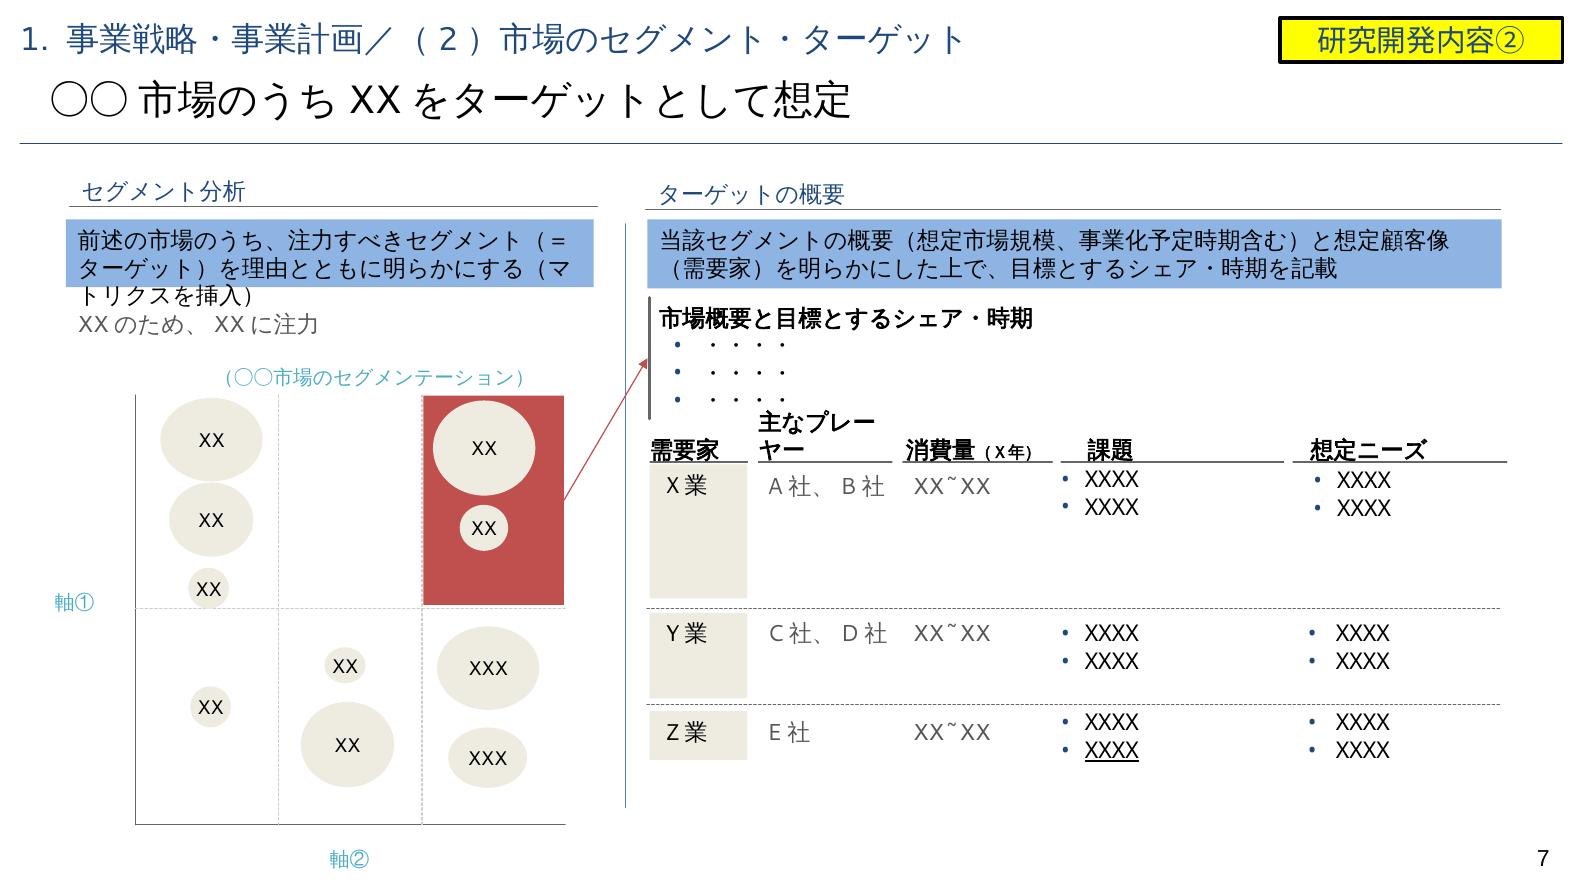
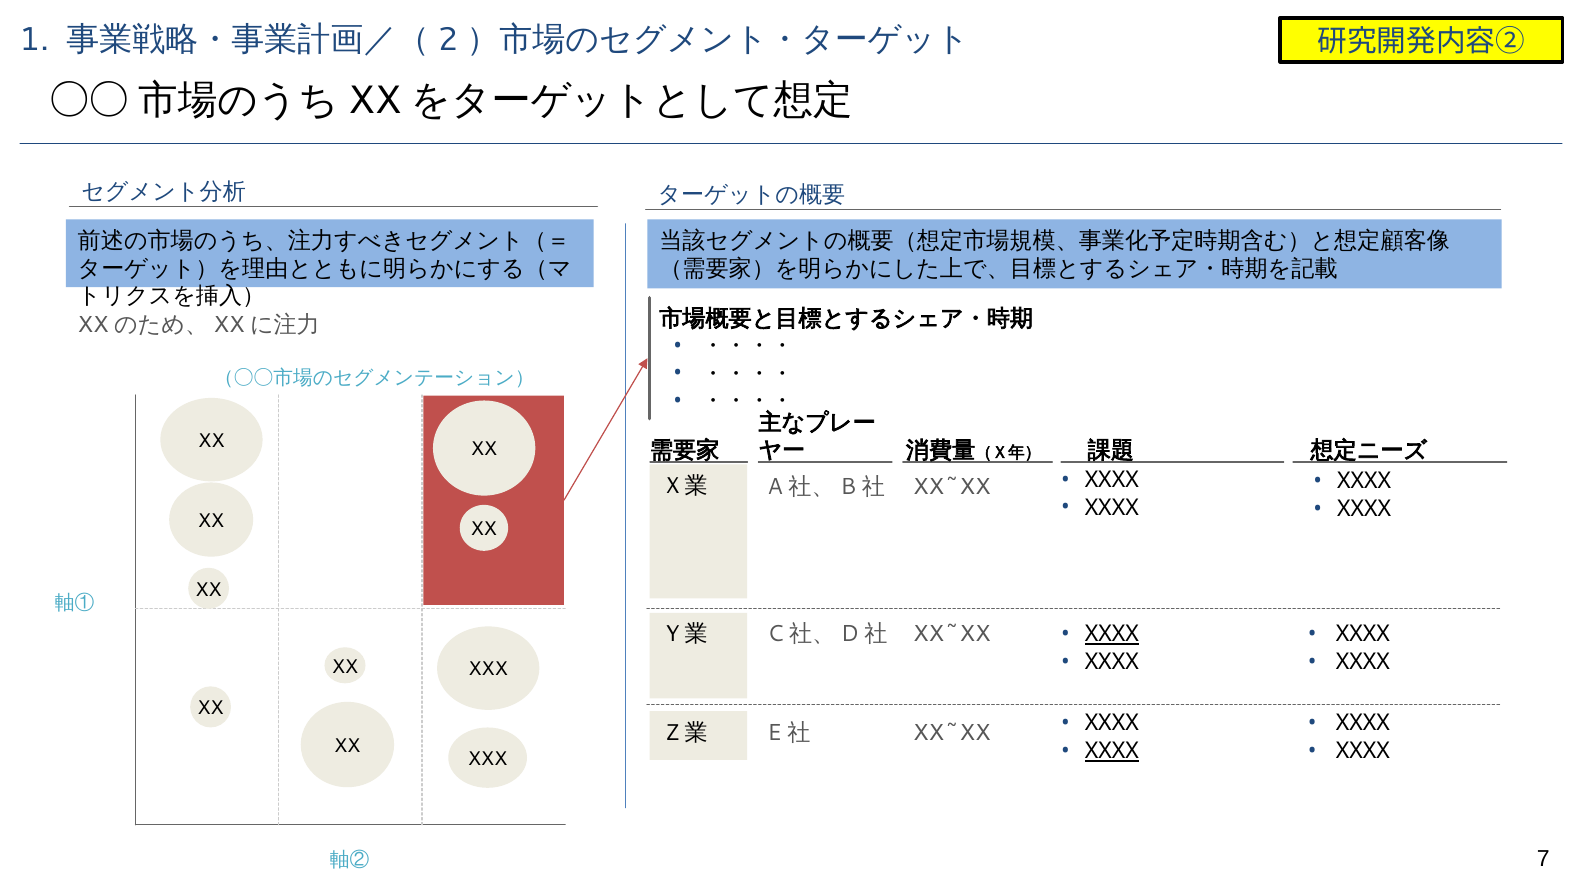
XXXX underline: none -> present (1112, 634)
